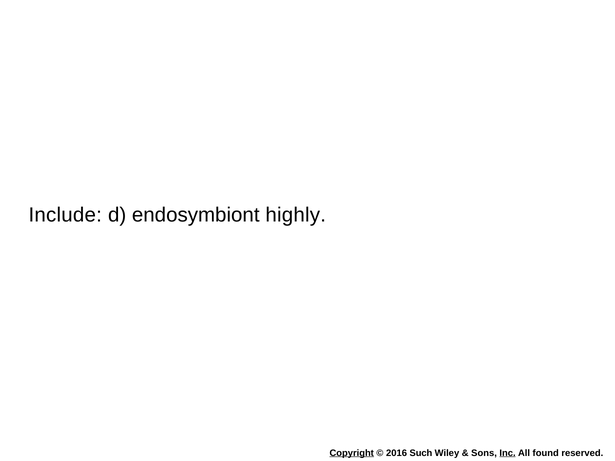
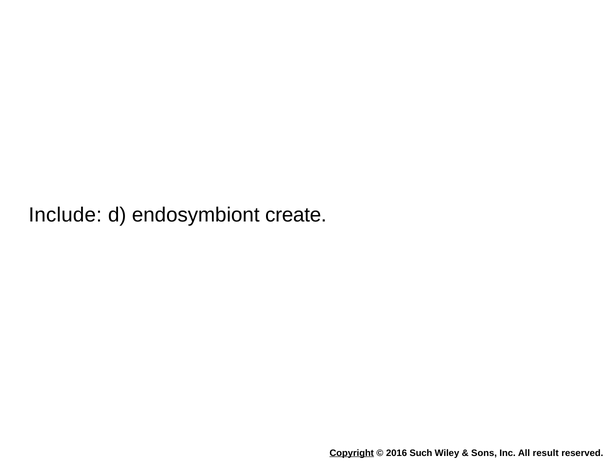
highly: highly -> create (296, 215)
Inc underline: present -> none (508, 453)
found: found -> result (546, 453)
